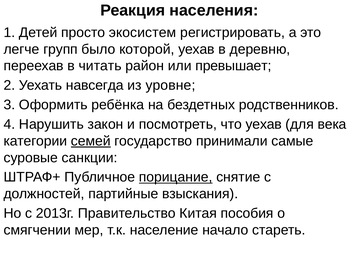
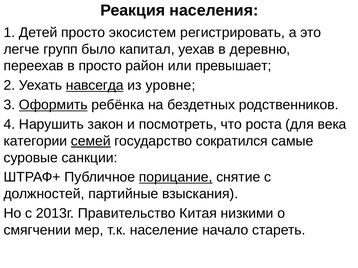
которой: которой -> капитал (147, 49)
в читать: читать -> просто (100, 66)
навсегда underline: none -> present (95, 86)
Оформить underline: none -> present (53, 105)
что уехав: уехав -> роста (264, 125)
принимали: принимали -> сократился (232, 141)
пособия: пособия -> низкими (247, 214)
